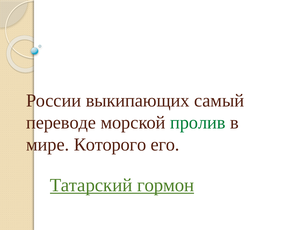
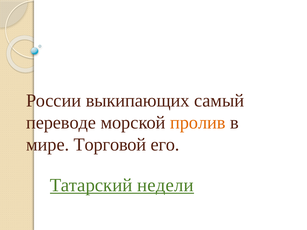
пролив colour: green -> orange (198, 123)
Которого: Которого -> Торговой (110, 145)
гормон: гормон -> недели (165, 185)
